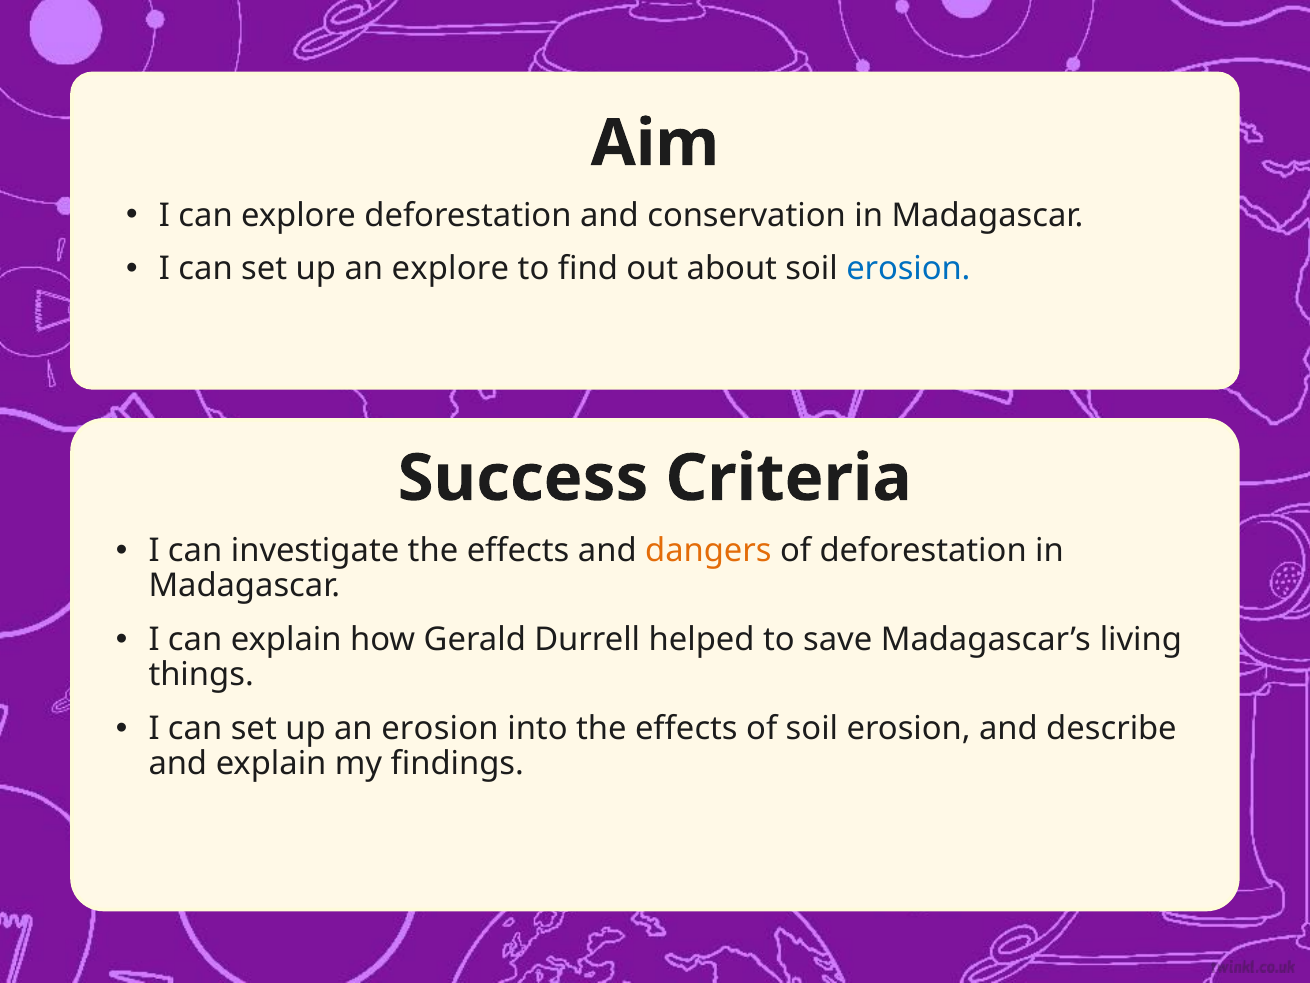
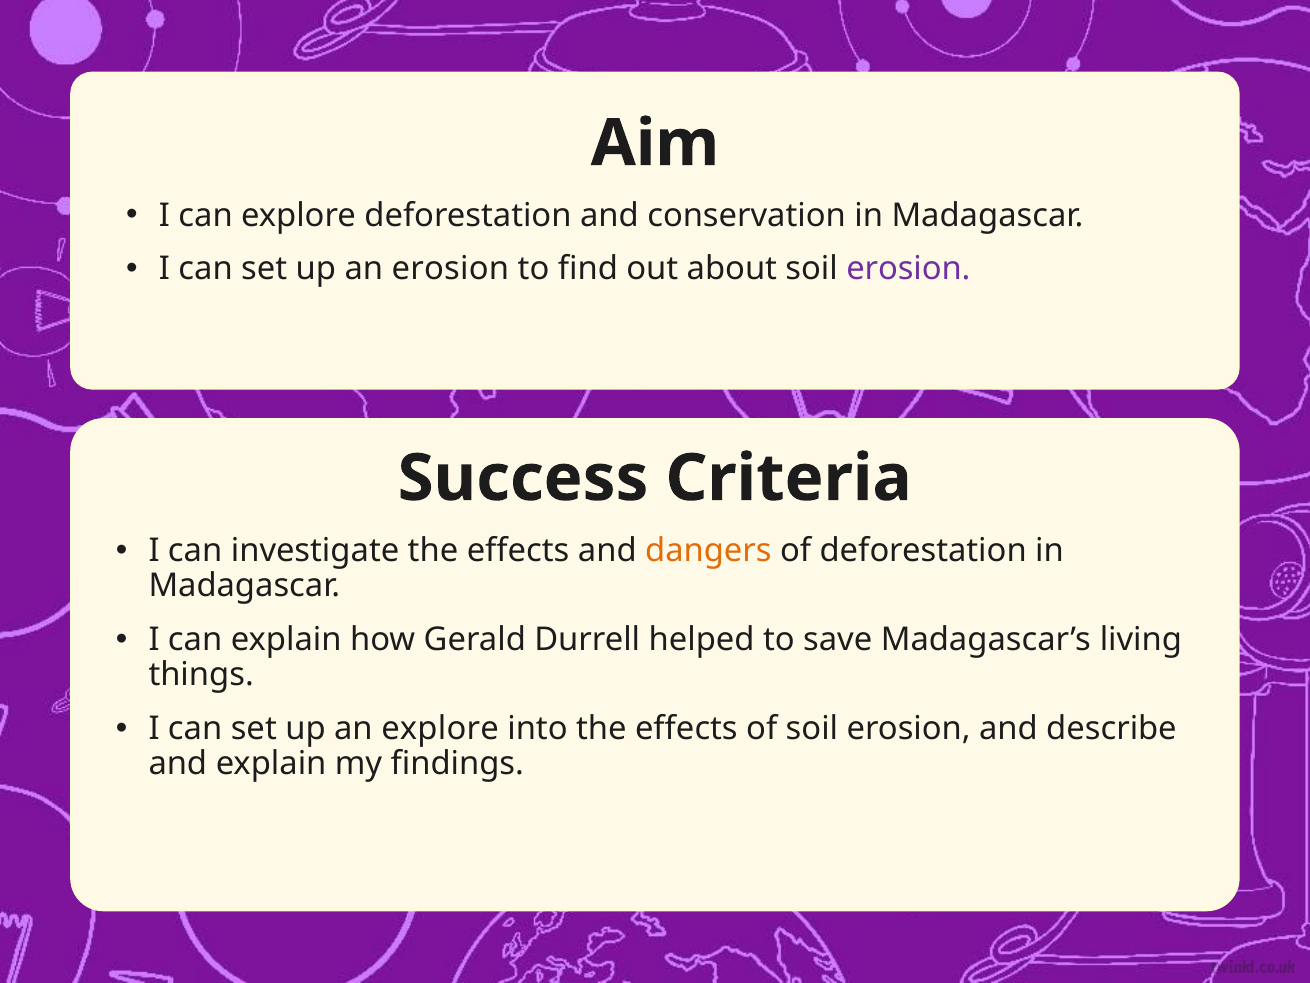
an explore: explore -> erosion (450, 269)
erosion colour: blue -> purple (908, 269)
an erosion: erosion -> explore (440, 728)
